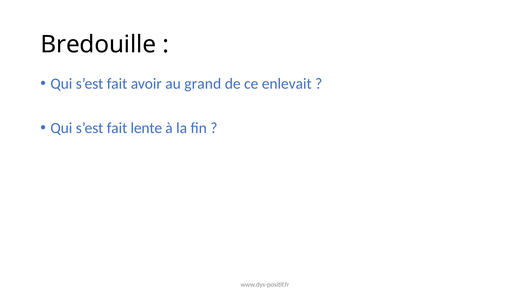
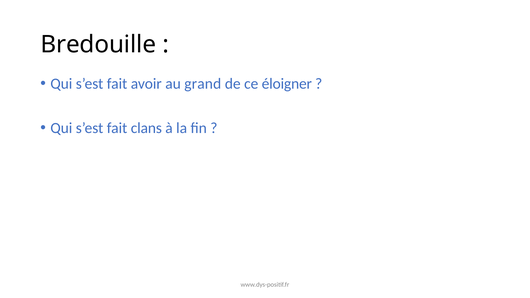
enlevait: enlevait -> éloigner (287, 84)
lente: lente -> clans (146, 128)
